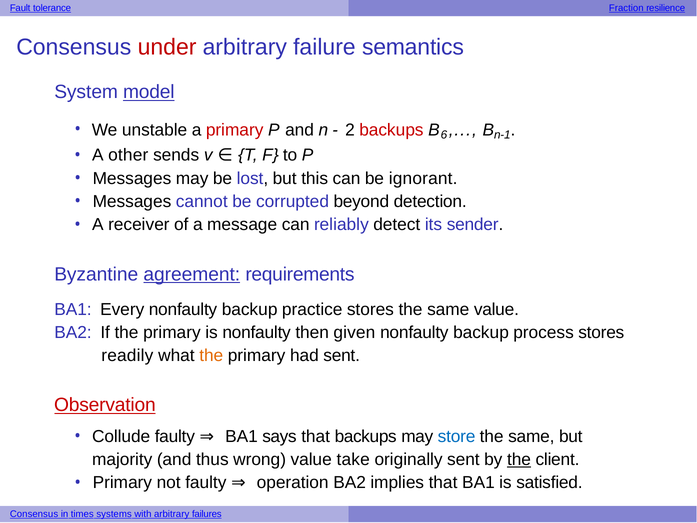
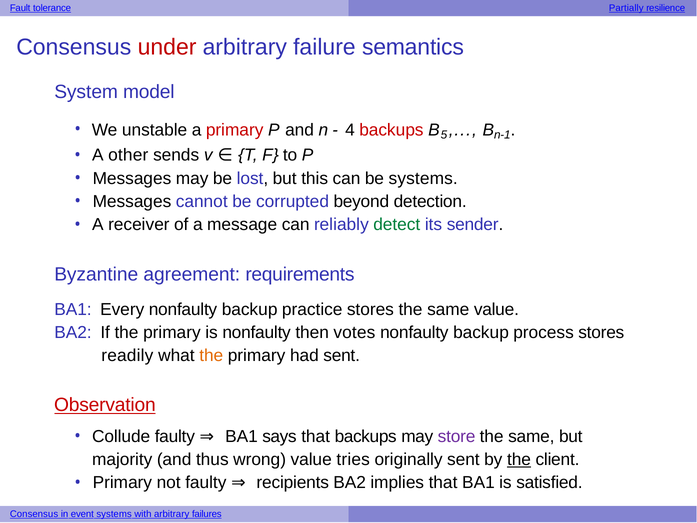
Fraction: Fraction -> Partially (626, 8)
model underline: present -> none (149, 92)
2: 2 -> 4 (350, 130)
6: 6 -> 5 (444, 135)
be ignorant: ignorant -> systems (423, 178)
detect colour: black -> green (397, 225)
agreement underline: present -> none (192, 274)
given: given -> votes (354, 333)
store colour: blue -> purple (457, 437)
take: take -> tries (353, 460)
operation: operation -> recipients (293, 483)
times: times -> event (82, 514)
